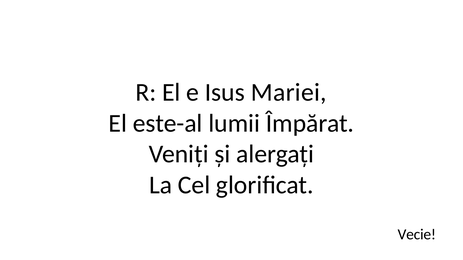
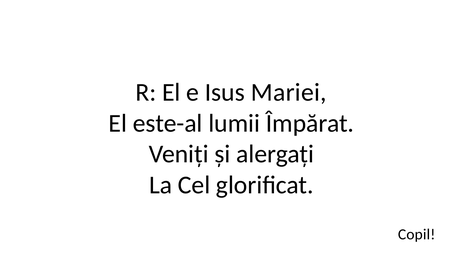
Vecie: Vecie -> Copil (417, 235)
